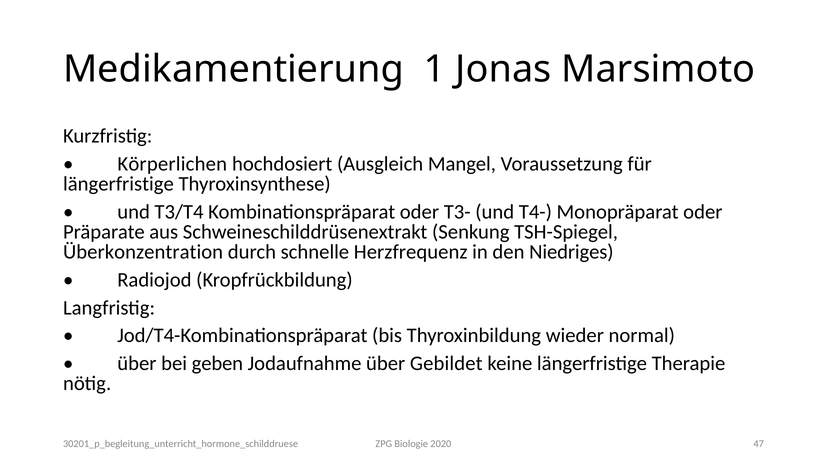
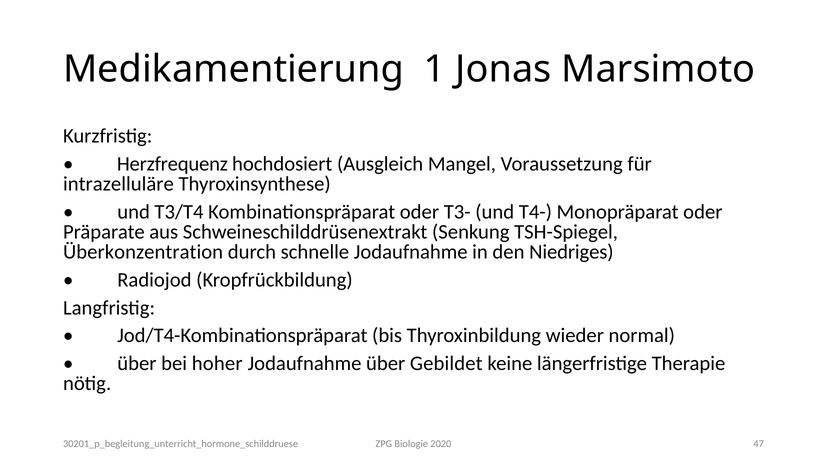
Körperlichen: Körperlichen -> Herzfrequenz (172, 164)
längerfristige: längerfristige -> intrazelluläre (118, 184)
schnelle Herzfrequenz: Herzfrequenz -> Jodaufnahme (411, 252)
geben: geben -> hoher (217, 363)
